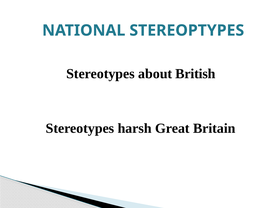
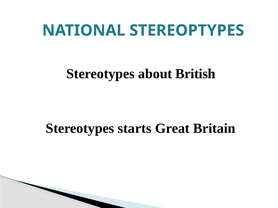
harsh: harsh -> starts (135, 129)
